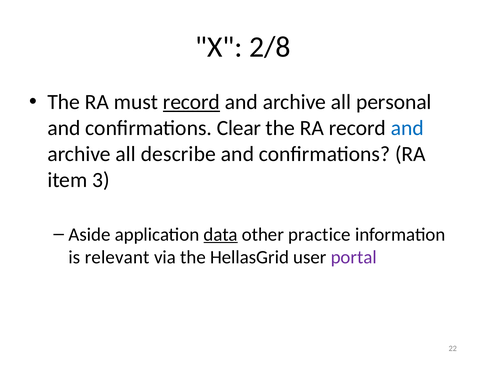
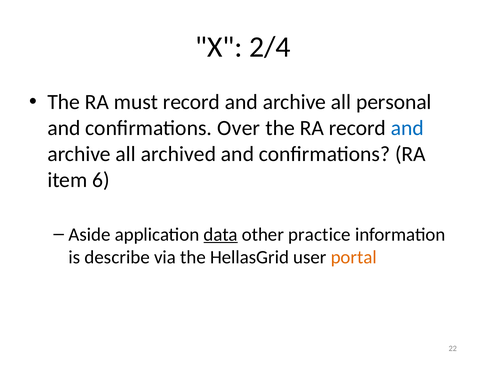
2/8: 2/8 -> 2/4 (270, 47)
record underline: present -> none (191, 102)
Clear: Clear -> Over (239, 128)
describe: describe -> archived (178, 154)
3: 3 -> 6 (101, 180)
relevant: relevant -> describe (117, 257)
portal colour: purple -> orange (354, 257)
